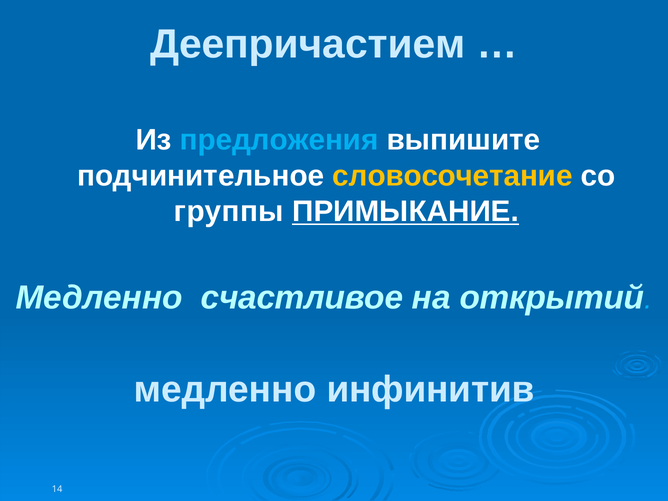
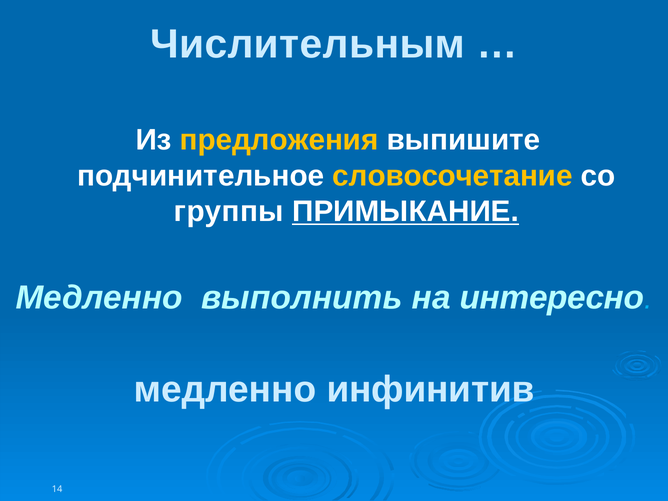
Деепричастием: Деепричастием -> Числительным (308, 44)
предложения colour: light blue -> yellow (279, 140)
счастливое: счастливое -> выполнить (302, 298)
открытий: открытий -> интересно (552, 298)
